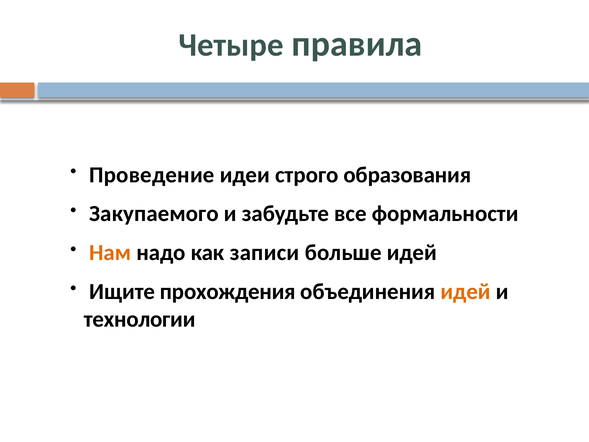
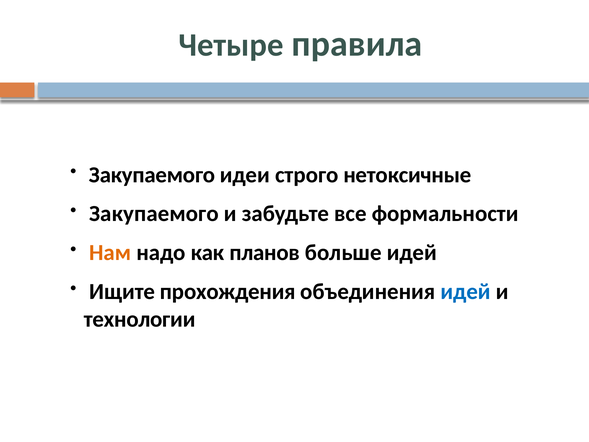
Проведение: Проведение -> Закупаемого (152, 175)
образования: образования -> нетоксичные (407, 175)
записи: записи -> планов (265, 253)
идей colour: orange -> blue (466, 292)
